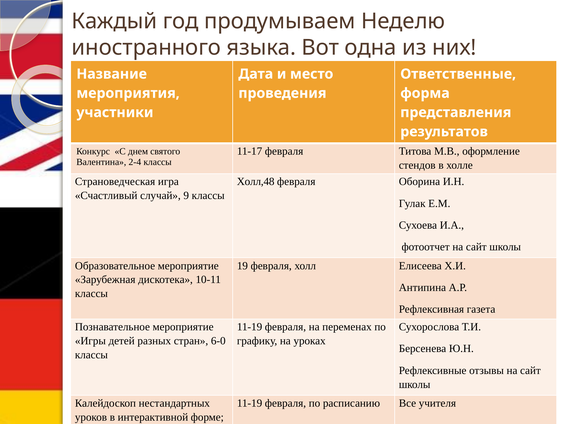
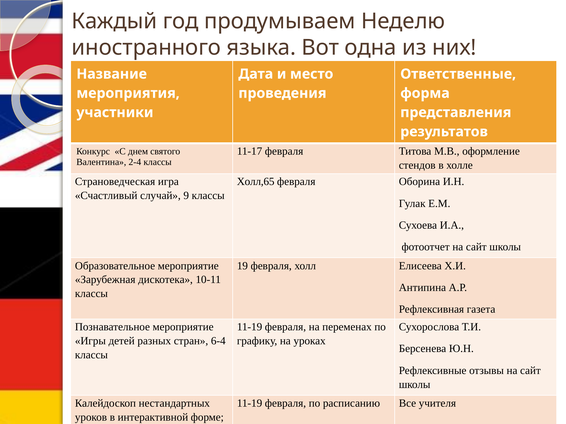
Холл,48: Холл,48 -> Холл,65 (256, 182)
6-0: 6-0 -> 6-4 (218, 341)
